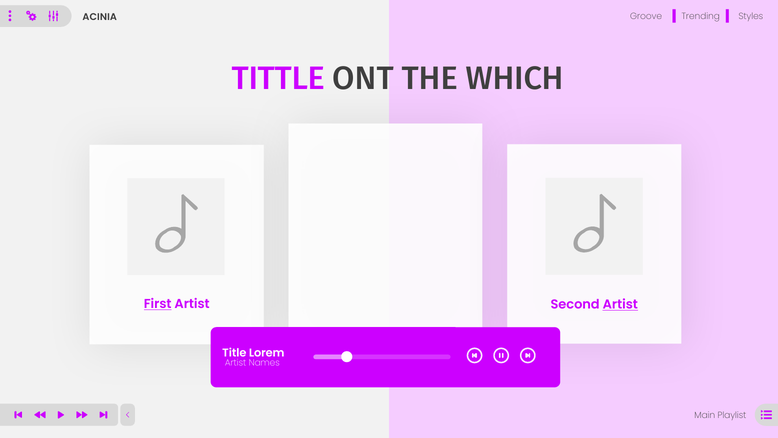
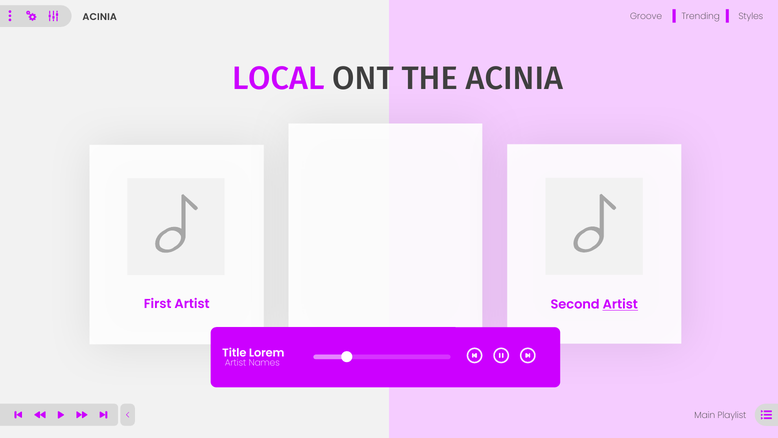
TITTLE: TITTLE -> LOCAL (278, 78)
THE WHICH: WHICH -> ACINIA (515, 78)
First underline: present -> none (158, 304)
